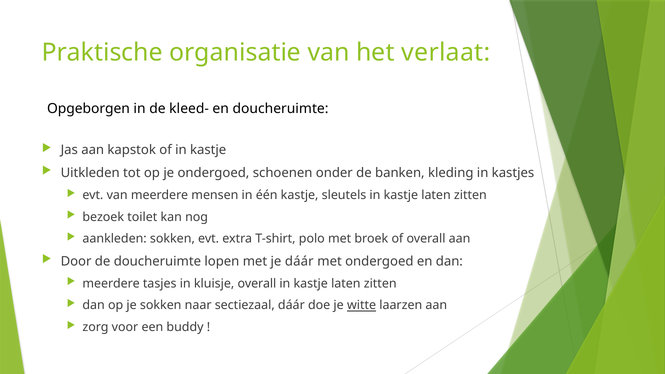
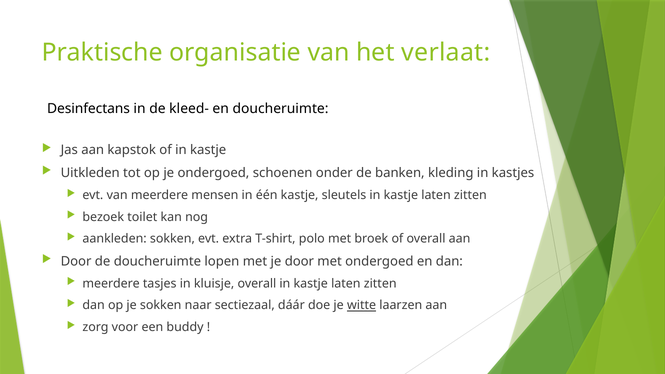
Opgeborgen: Opgeborgen -> Desinfectans (89, 109)
je dáár: dáár -> door (299, 261)
